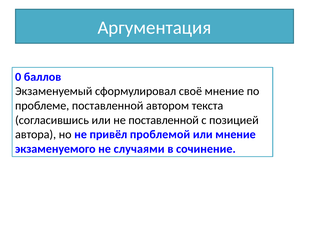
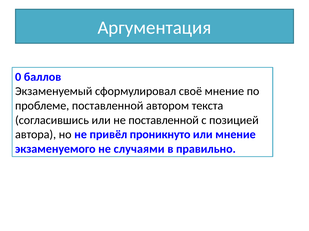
проблемой: проблемой -> проникнуто (160, 135)
сочинение: сочинение -> правильно (206, 149)
